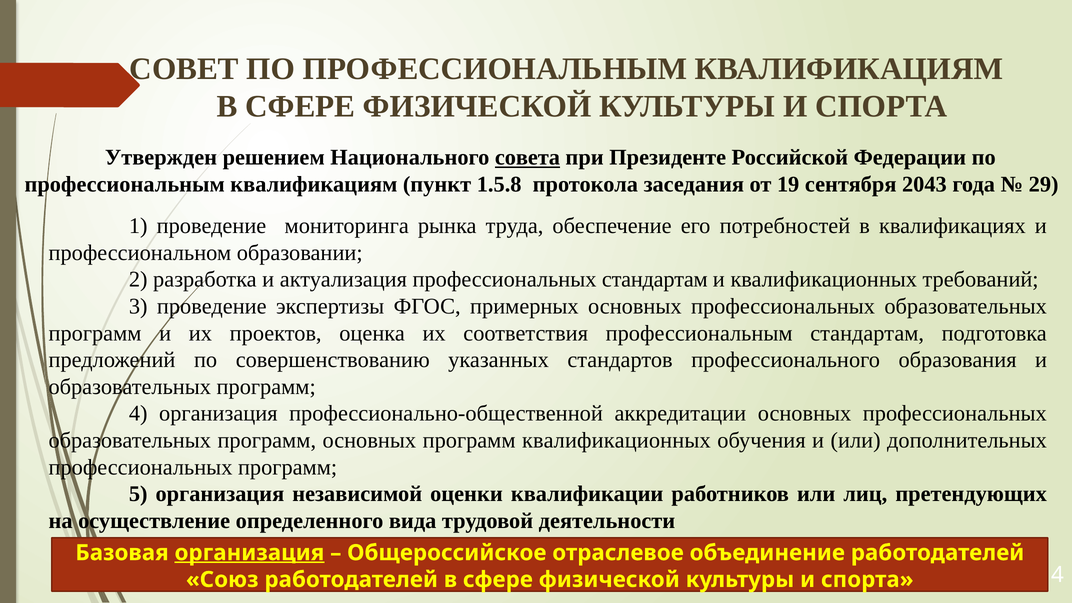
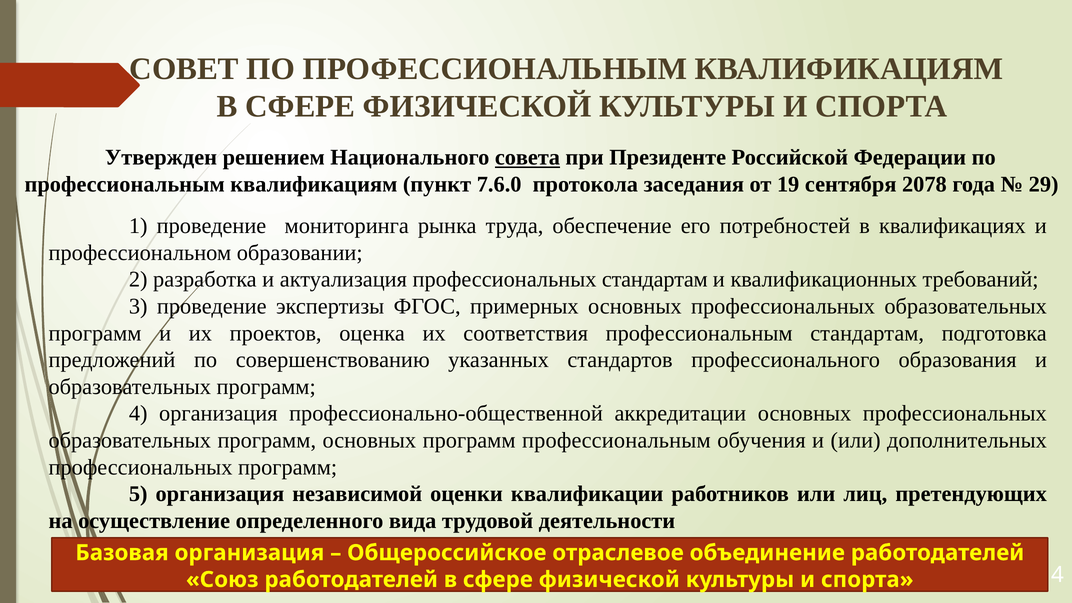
1.5.8: 1.5.8 -> 7.6.0 (499, 184)
2043: 2043 -> 2078 (924, 184)
программ квалификационных: квалификационных -> профессиональным (616, 440)
организация underline: present -> none (249, 553)
